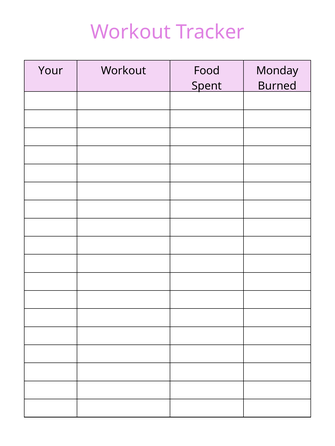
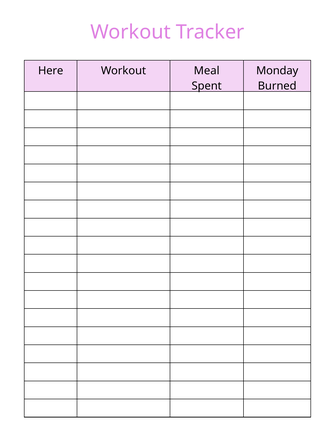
Your: Your -> Here (51, 71)
Food: Food -> Meal (207, 71)
